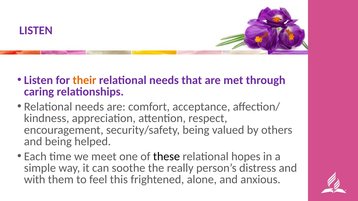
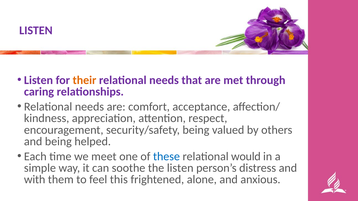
these colour: black -> blue (167, 157)
hopes: hopes -> would (246, 157)
the really: really -> listen (180, 168)
